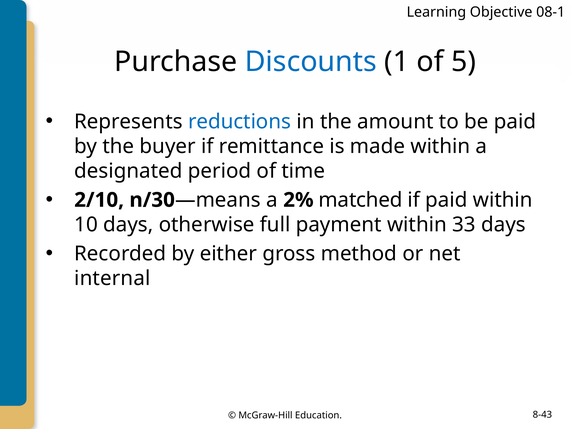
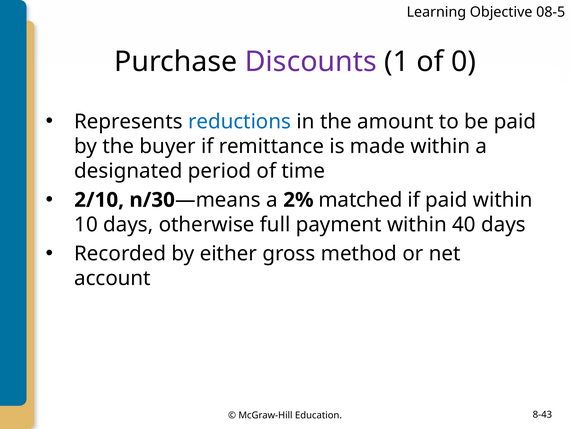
08-1: 08-1 -> 08-5 (551, 12)
Discounts colour: blue -> purple (311, 61)
5: 5 -> 0 (464, 61)
33: 33 -> 40 (464, 224)
internal: internal -> account (112, 278)
